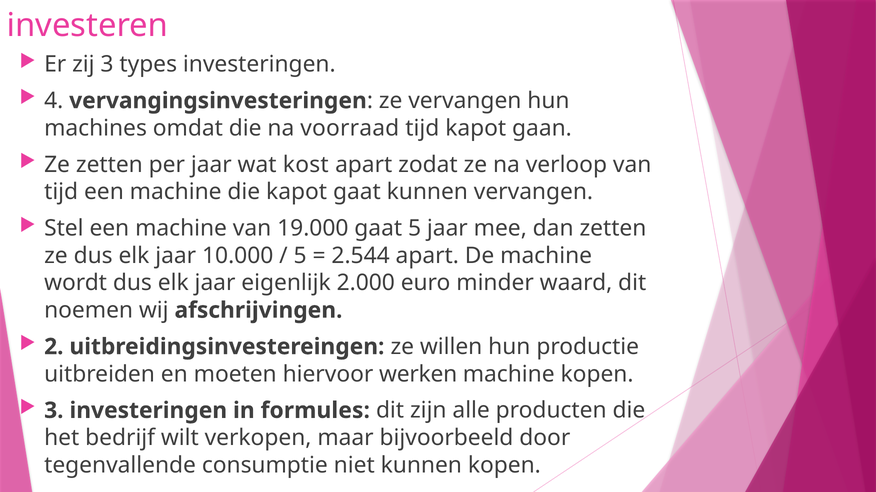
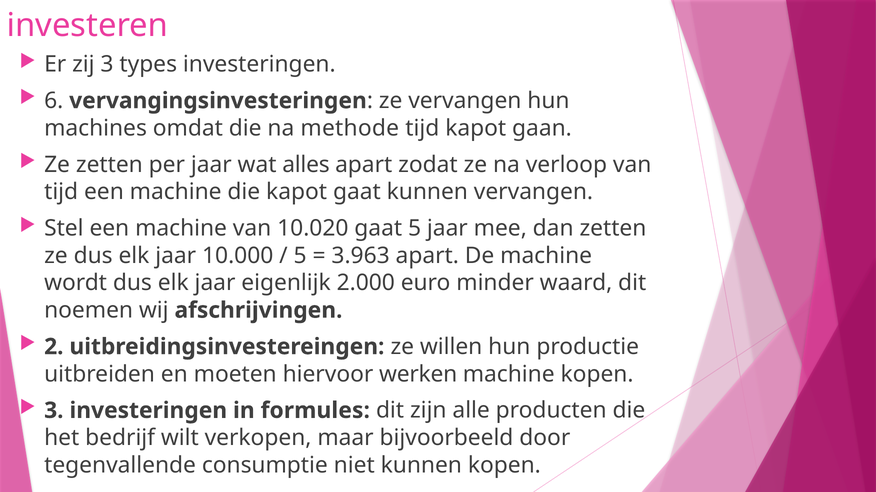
4: 4 -> 6 (54, 101)
voorraad: voorraad -> methode (350, 128)
kost: kost -> alles (306, 165)
19.000: 19.000 -> 10.020 (313, 229)
2.544: 2.544 -> 3.963 (361, 256)
